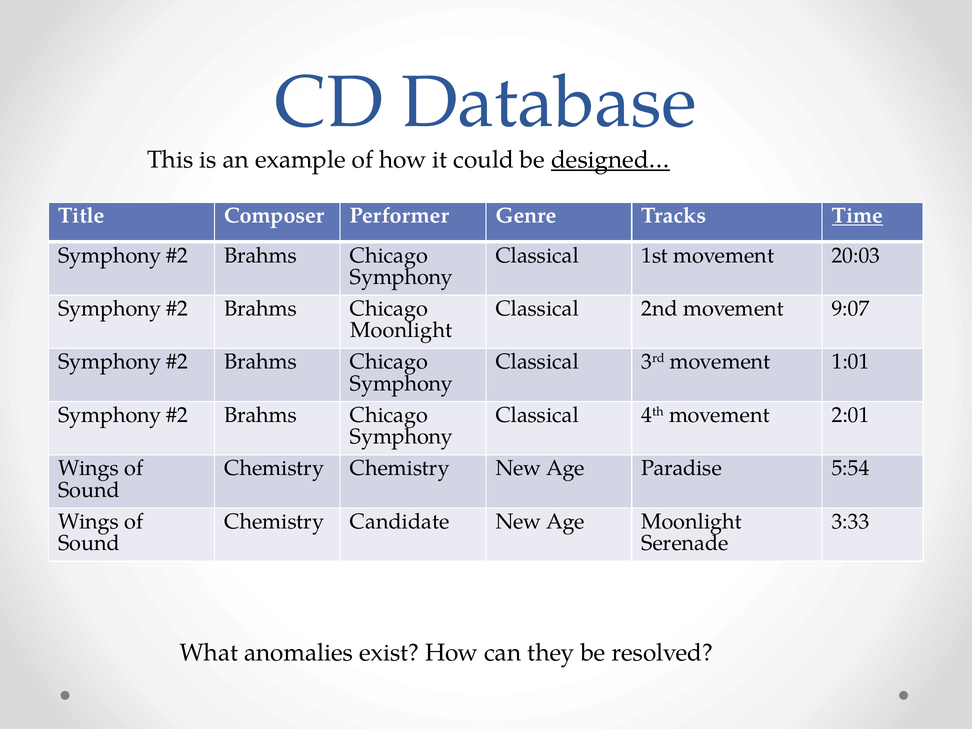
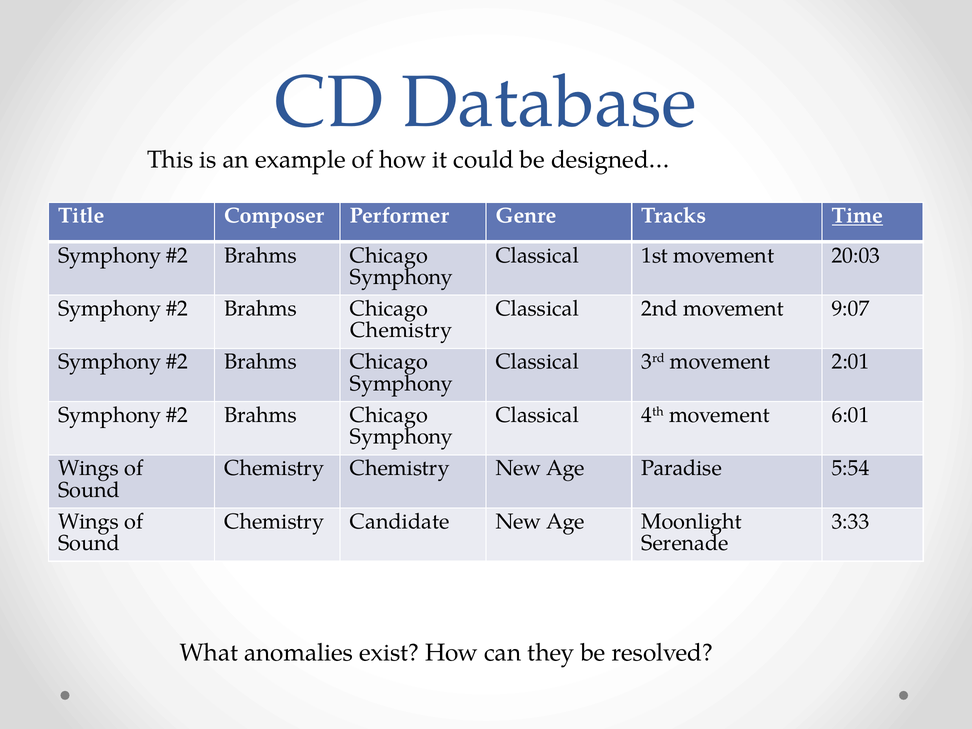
designed… underline: present -> none (610, 160)
Moonlight: Moonlight -> Chemistry (401, 330)
1:01: 1:01 -> 2:01 (851, 362)
2:01: 2:01 -> 6:01 (851, 415)
